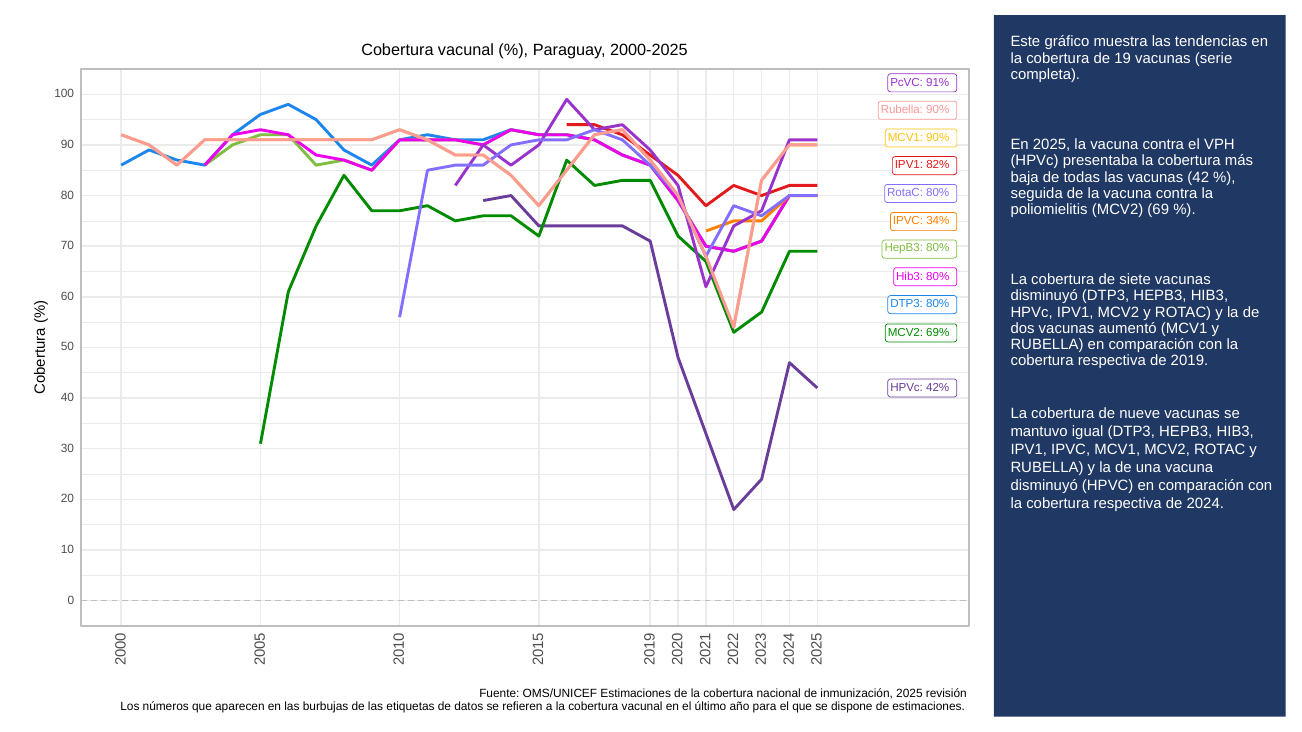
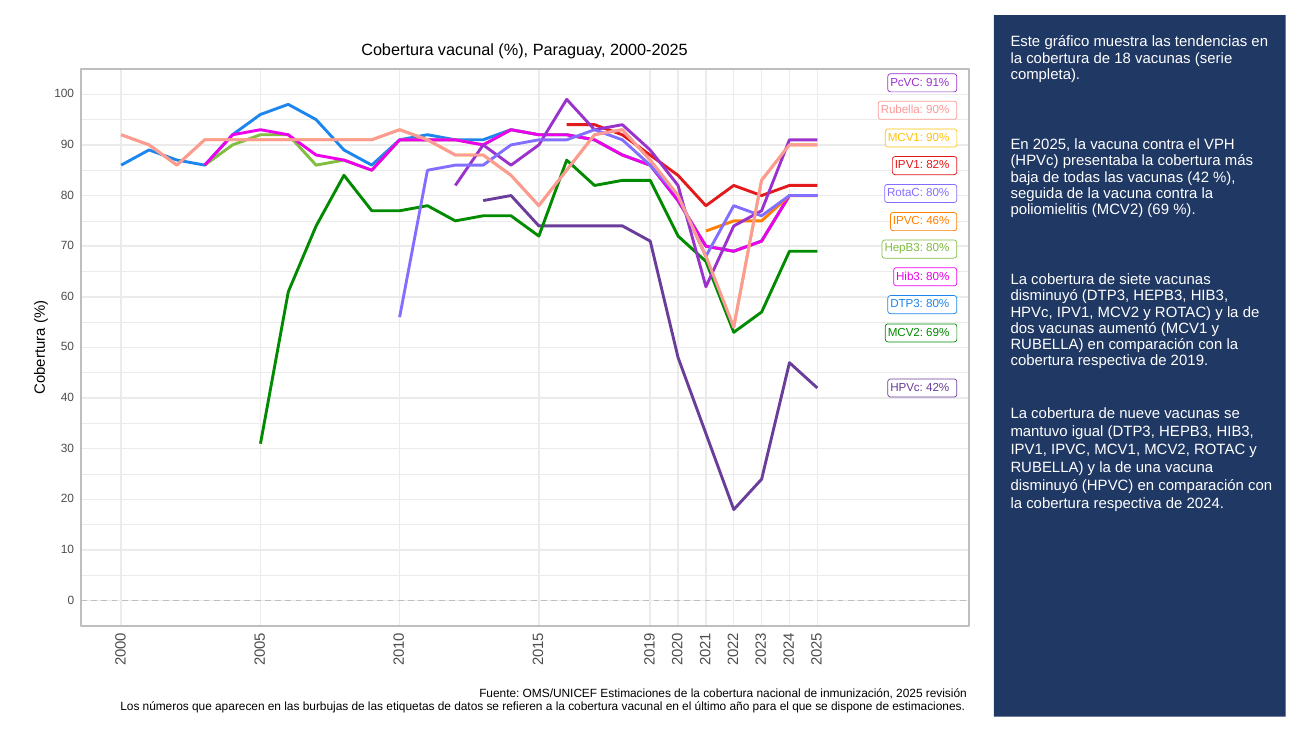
19: 19 -> 18 (1123, 58)
34%: 34% -> 46% (938, 221)
